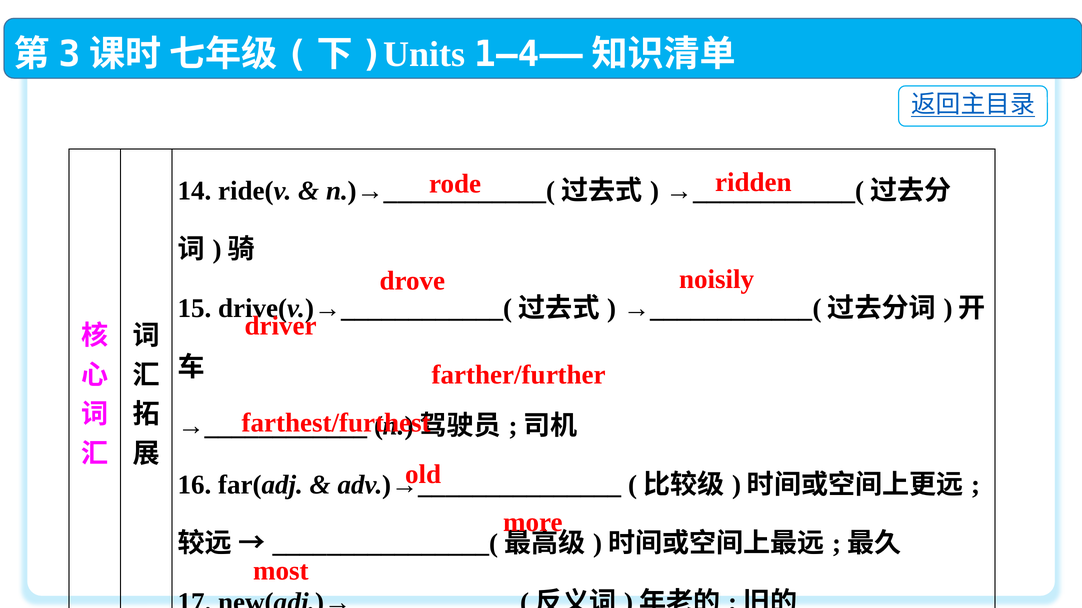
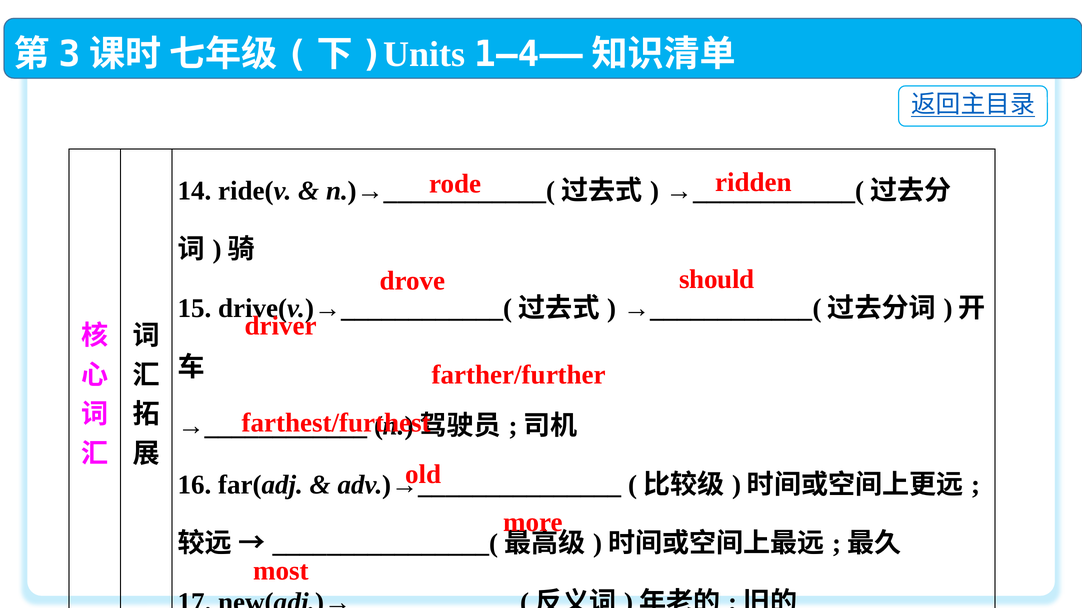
noisily: noisily -> should (717, 280)
